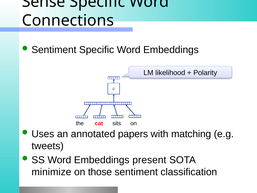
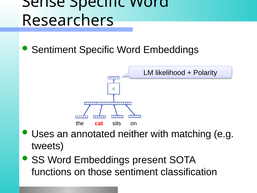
Connections: Connections -> Researchers (68, 20)
papers: papers -> neither (133, 134)
minimize: minimize -> functions (51, 172)
